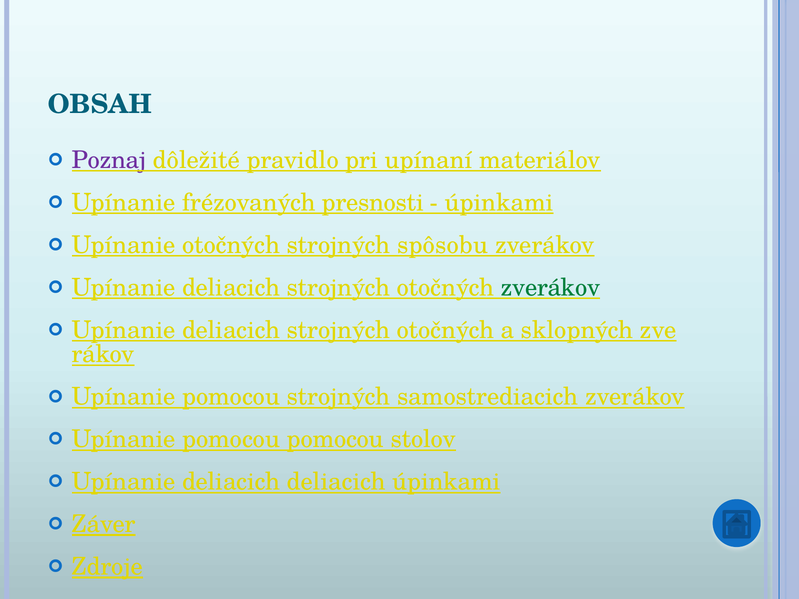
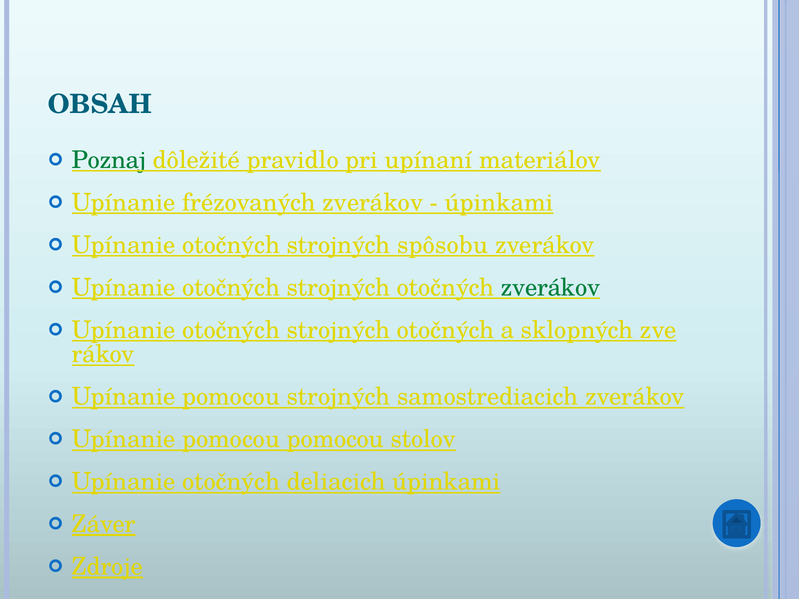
Poznaj colour: purple -> green (109, 160)
frézovaných presnosti: presnosti -> zverákov (373, 203)
deliacich: deliacich -> otočných (231, 288)
deliacich: deliacich -> otočných (231, 330)
deliacich: deliacich -> otočných (231, 482)
